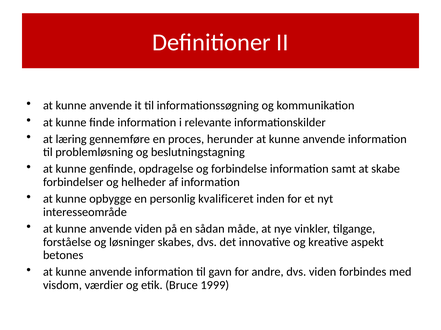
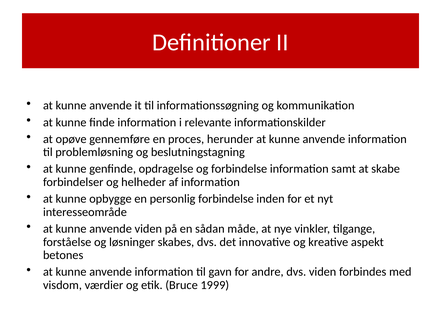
læring: læring -> opøve (71, 139)
personlig kvalificeret: kvalificeret -> forbindelse (226, 199)
